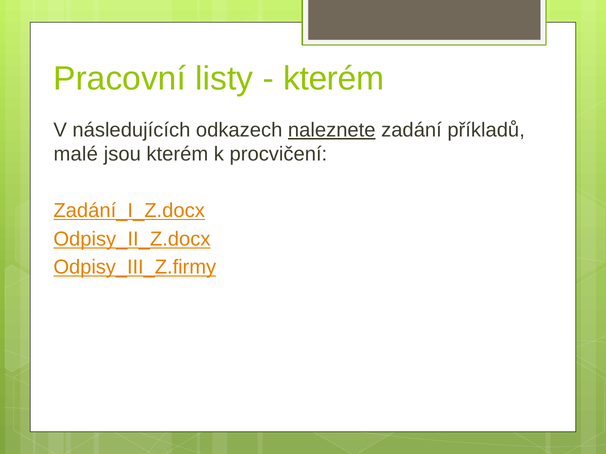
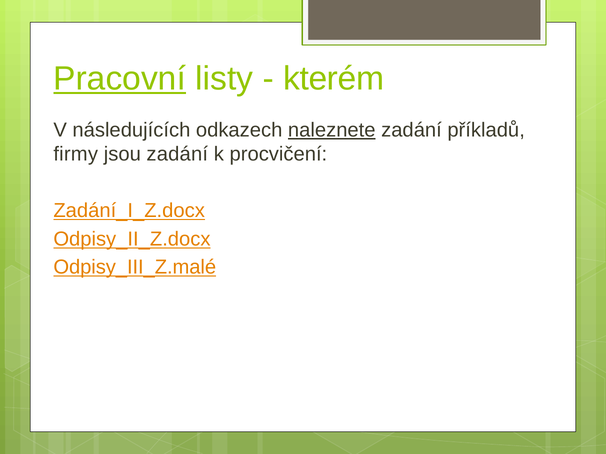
Pracovní underline: none -> present (120, 79)
malé: malé -> firmy (76, 154)
jsou kterém: kterém -> zadání (177, 154)
Odpisy_III_Z.firmy: Odpisy_III_Z.firmy -> Odpisy_III_Z.malé (135, 268)
